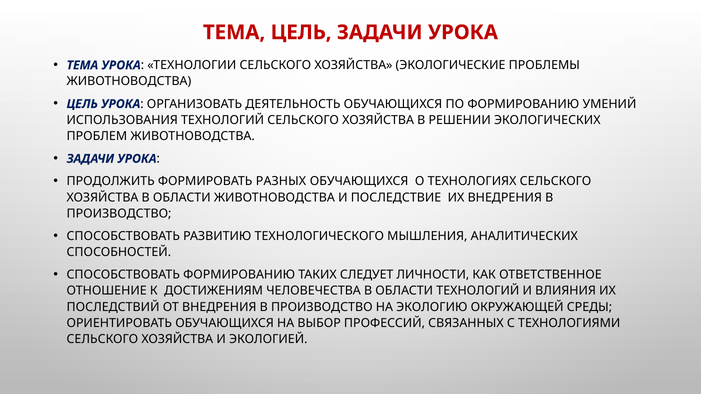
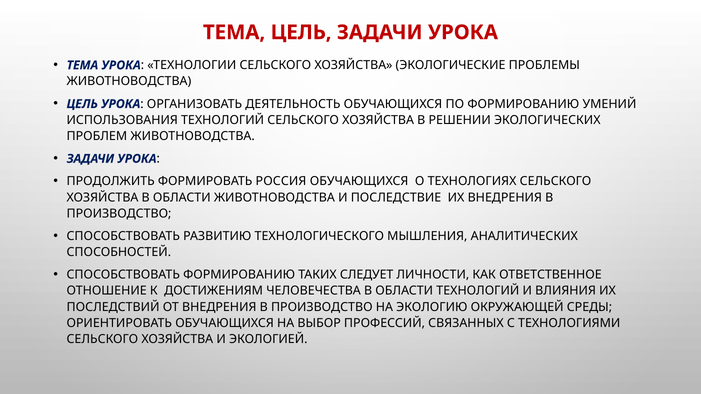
РАЗНЫХ: РАЗНЫХ -> РОССИЯ (281, 181)
